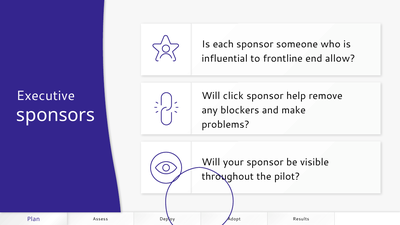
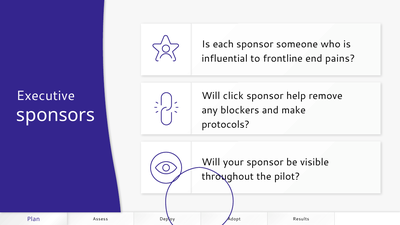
allow: allow -> pains (340, 58)
problems: problems -> protocols (226, 125)
